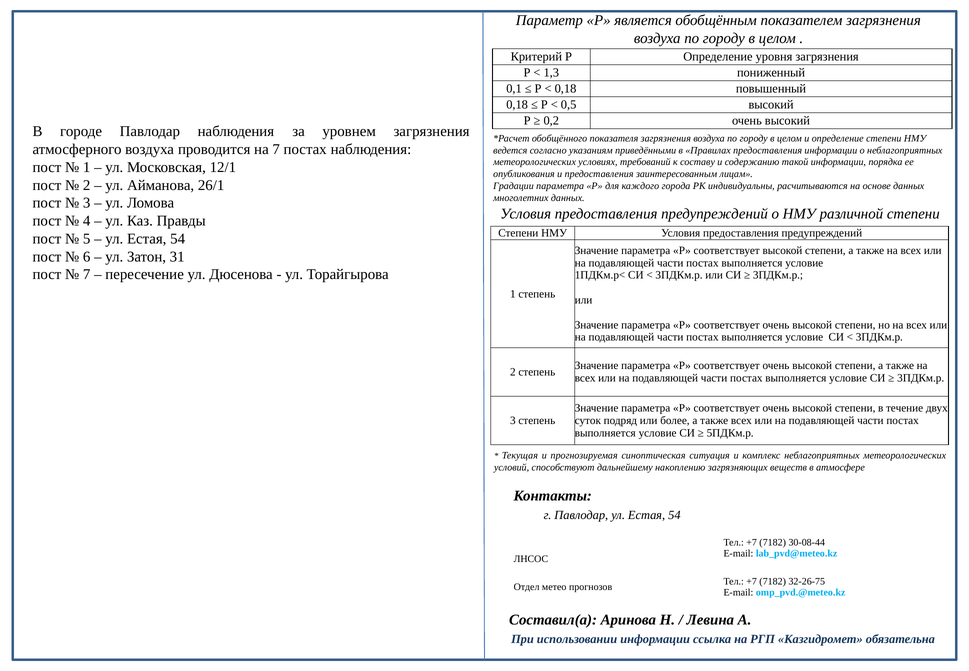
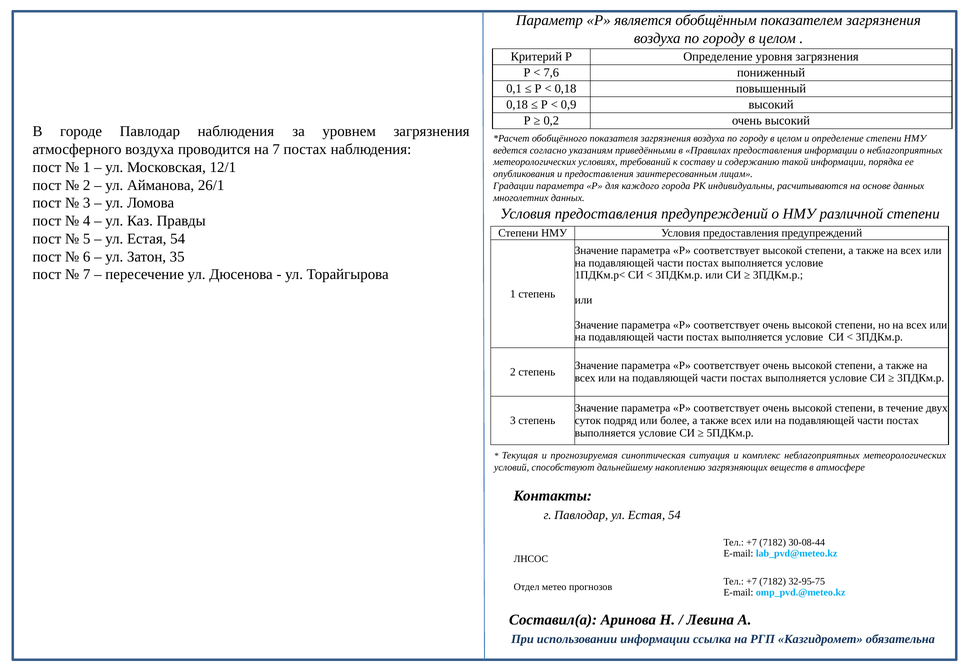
1,3: 1,3 -> 7,6 (551, 73)
0,5: 0,5 -> 0,9 (569, 104)
31: 31 -> 35 (177, 257)
32-26-75: 32-26-75 -> 32-95-75 (807, 581)
